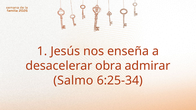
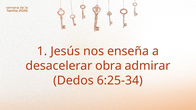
Salmo: Salmo -> Dedos (73, 81)
